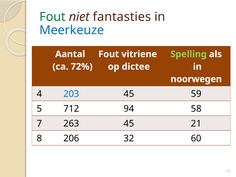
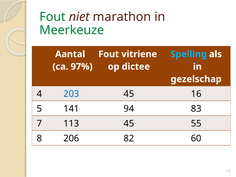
fantasties: fantasties -> marathon (122, 17)
Meerkeuze colour: blue -> green (72, 30)
Spelling colour: light green -> light blue (189, 54)
72%: 72% -> 97% (82, 67)
noorwegen: noorwegen -> gezelschap (196, 79)
59: 59 -> 16 (196, 94)
712: 712 -> 141 (71, 109)
58: 58 -> 83 (196, 109)
263: 263 -> 113 (71, 124)
21: 21 -> 55 (196, 124)
32: 32 -> 82 (129, 138)
